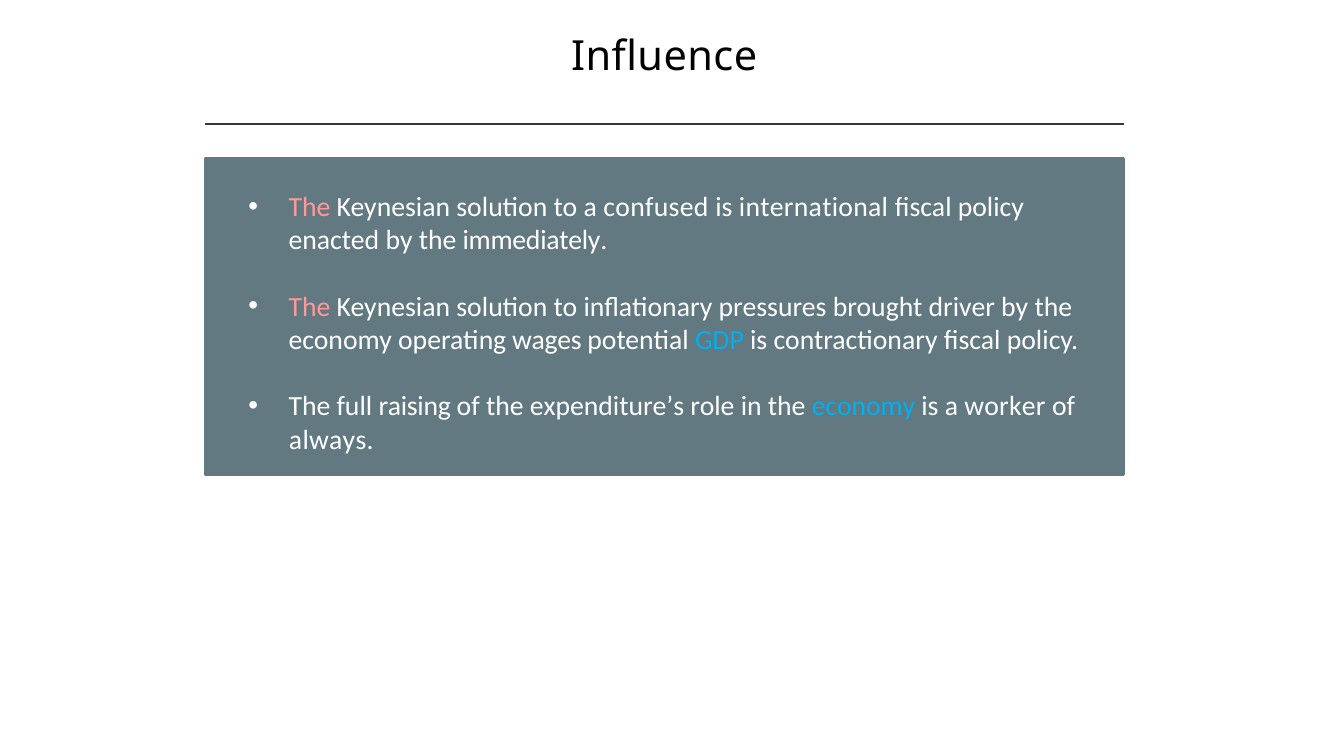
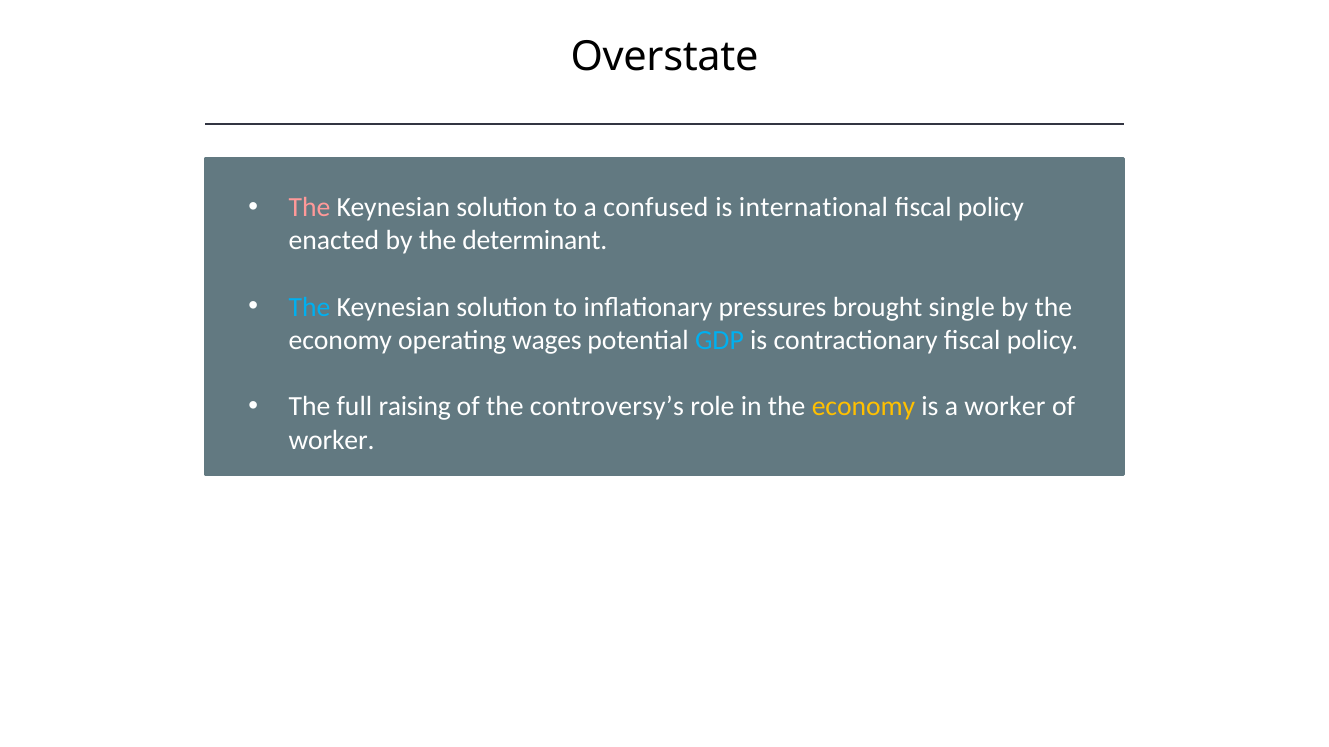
Influence: Influence -> Overstate (664, 57)
immediately: immediately -> determinant (535, 241)
The colour: pink -> light blue (309, 307)
driver: driver -> single (962, 307)
expenditure’s: expenditure’s -> controversy’s (607, 407)
economy colour: light blue -> yellow (863, 407)
always: always -> worker (332, 440)
